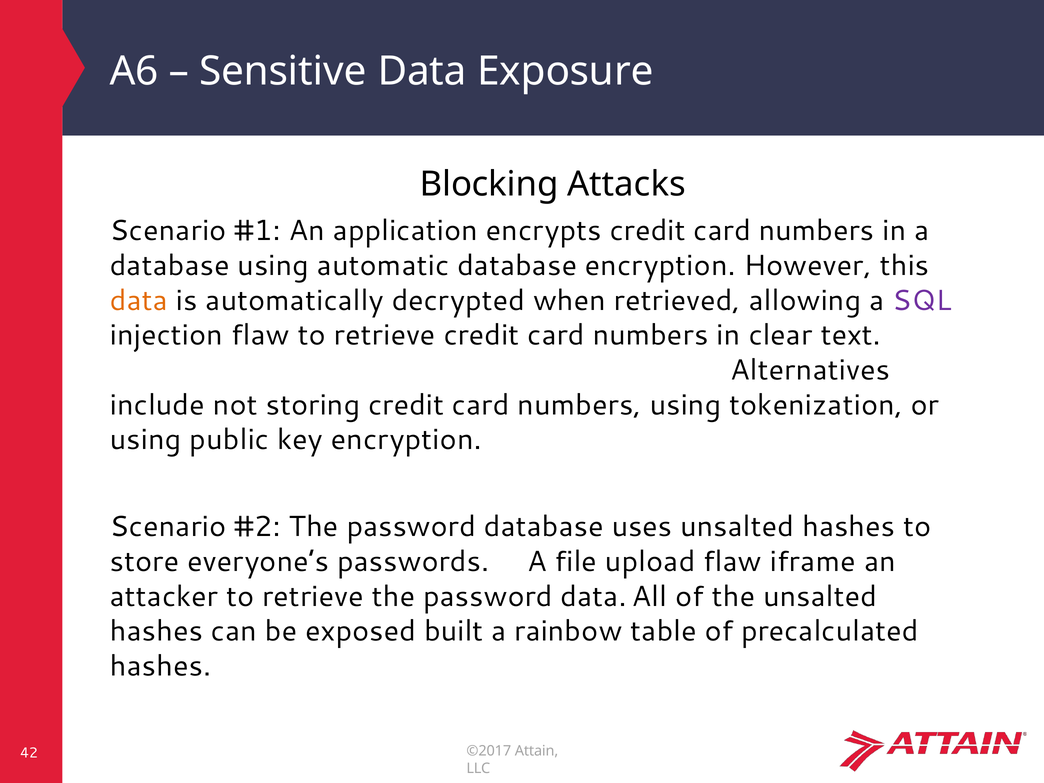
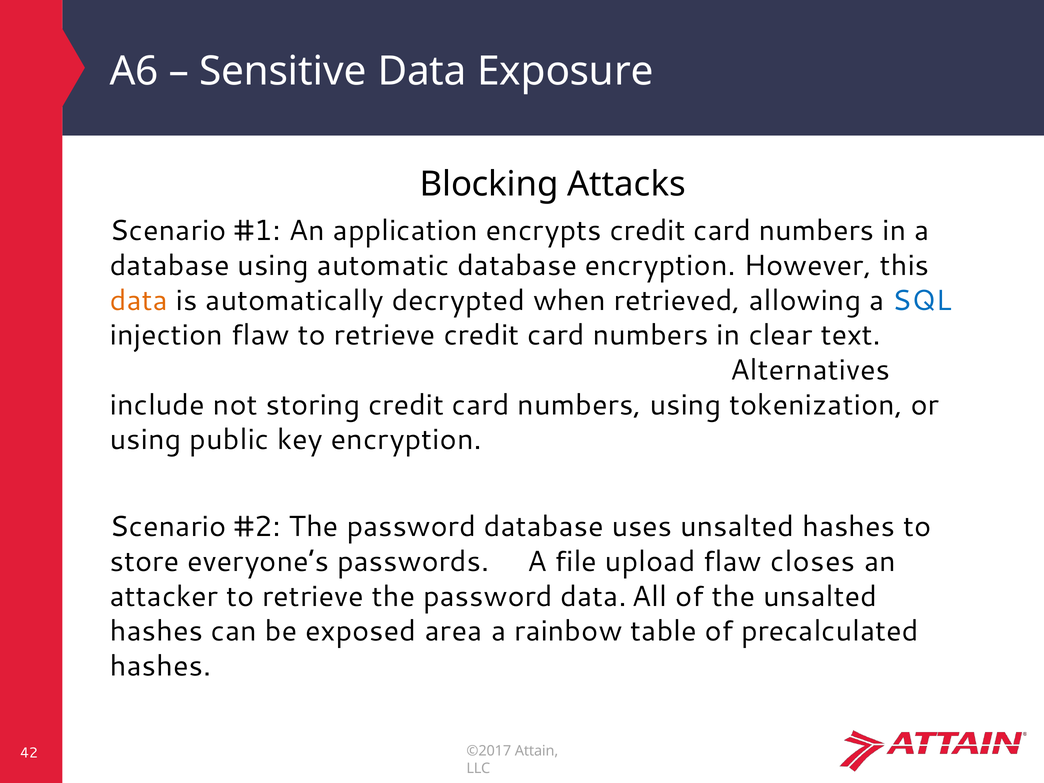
SQL colour: purple -> blue (922, 301)
iframe: iframe -> closes (813, 562)
built: built -> area (454, 631)
